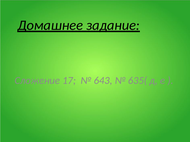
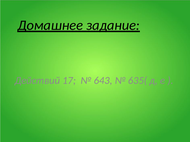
Сложение: Сложение -> Действий (37, 81)
